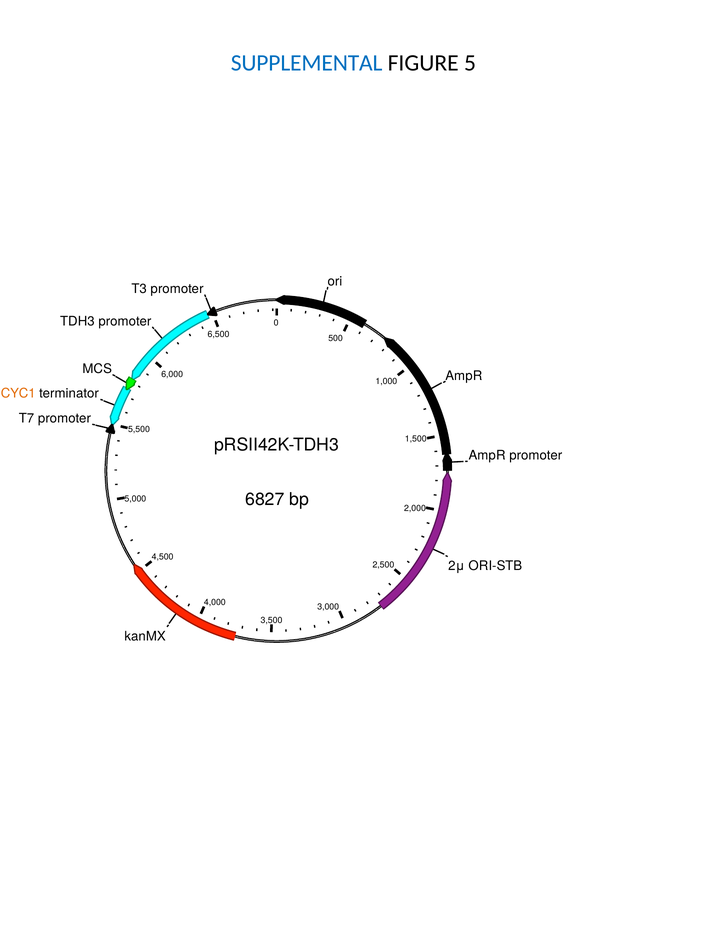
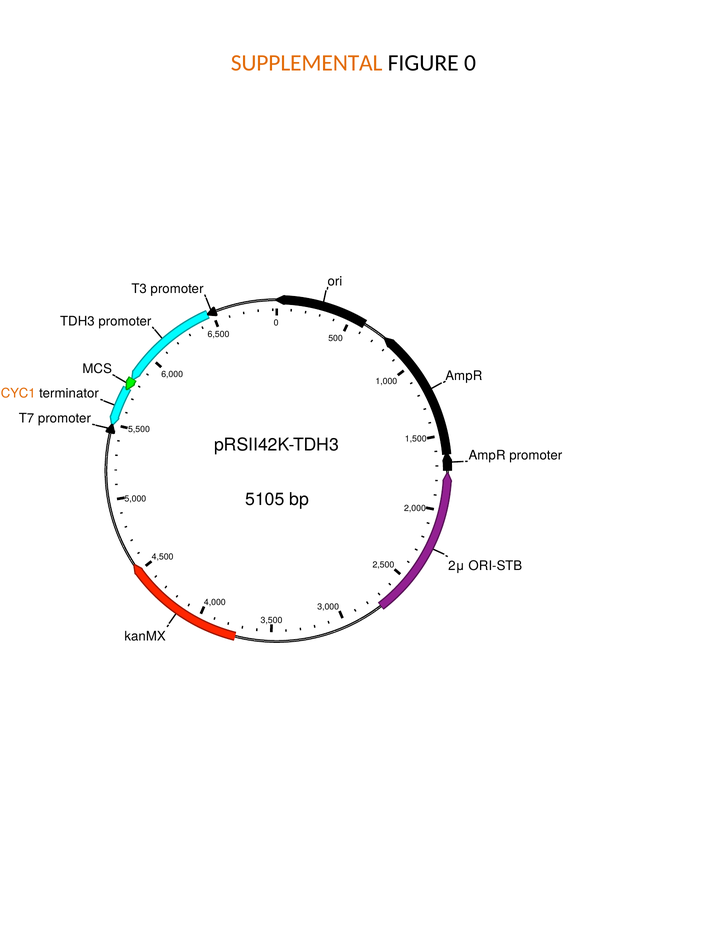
SUPPLEMENTAL colour: blue -> orange (307, 63)
FIGURE 5: 5 -> 0 (470, 63)
6827: 6827 -> 5105 (265, 499)
